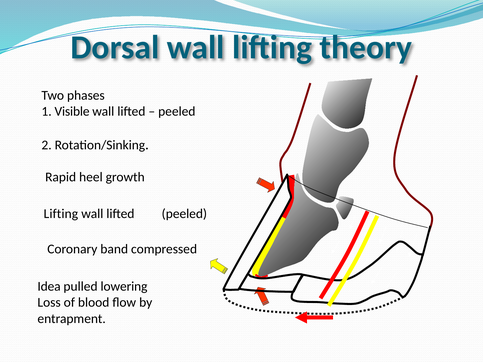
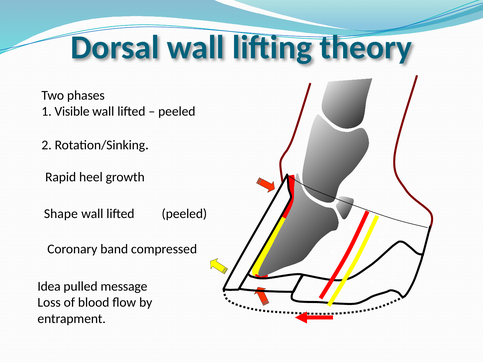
Lifting: Lifting -> Shape (61, 214)
lowering: lowering -> message (124, 287)
